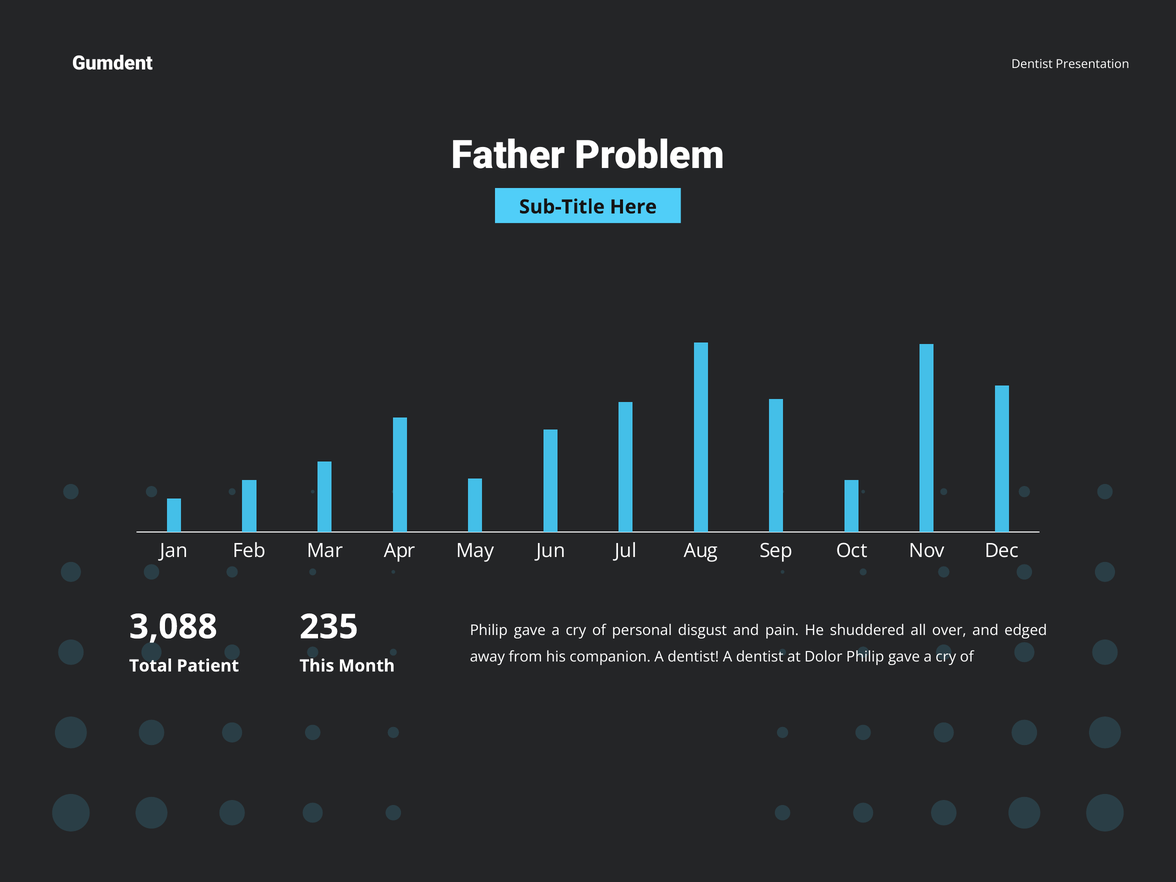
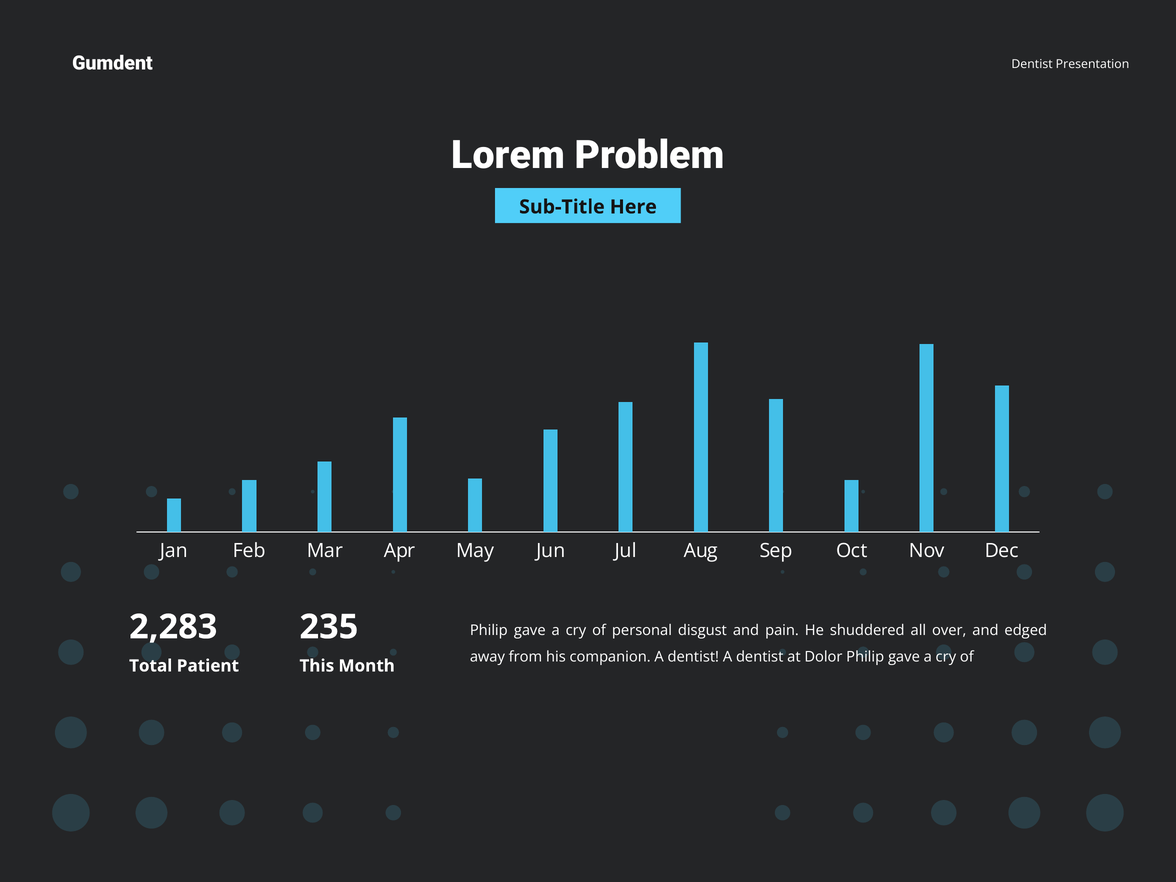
Father: Father -> Lorem (508, 155)
3,088: 3,088 -> 2,283 (173, 627)
